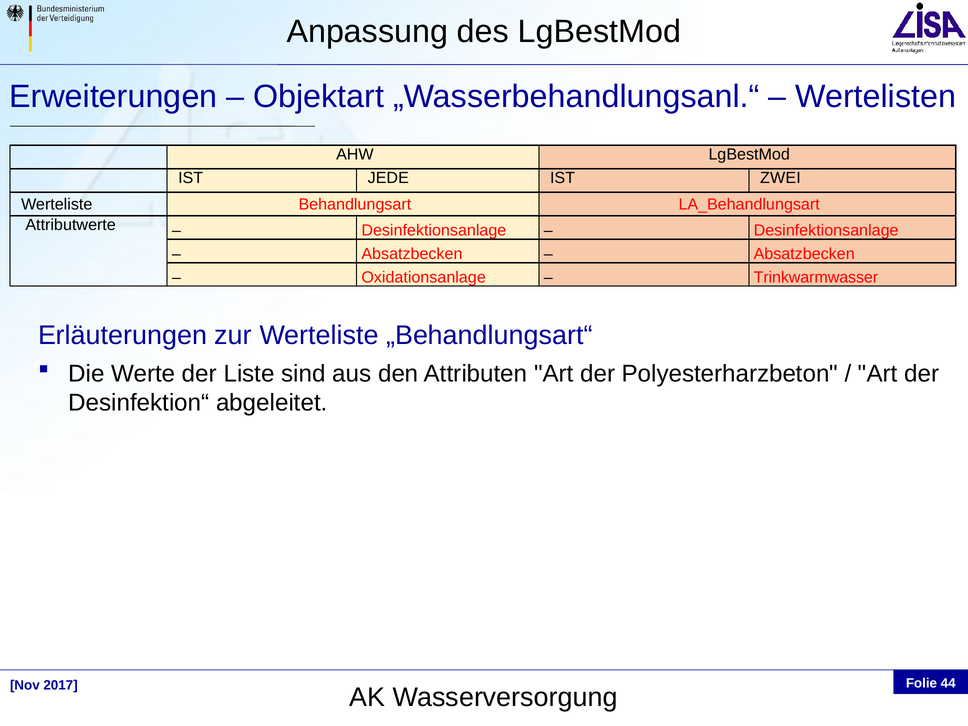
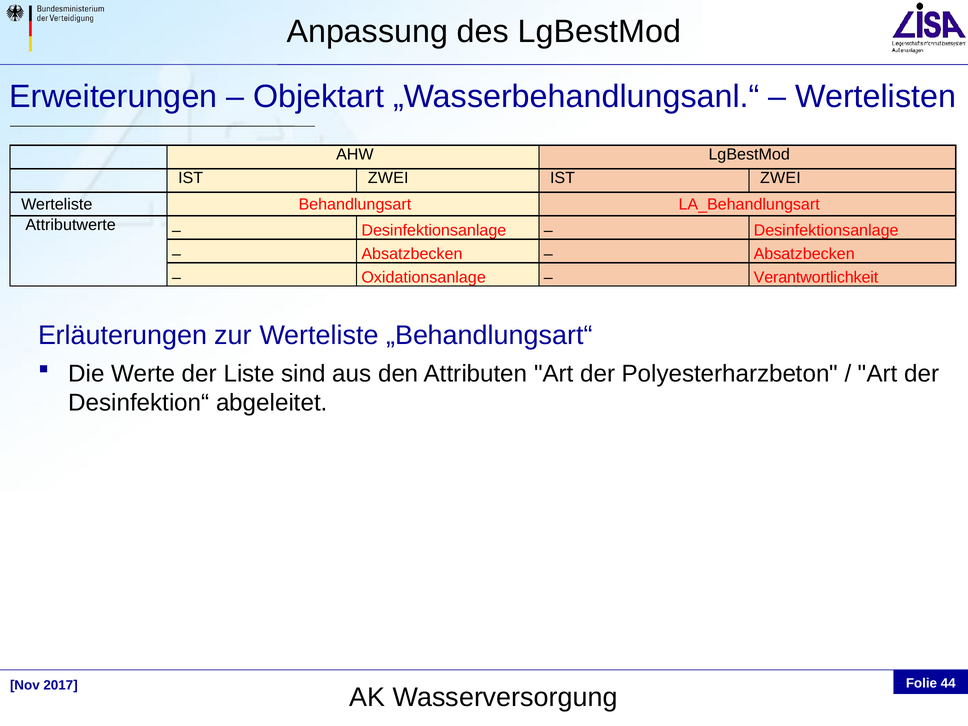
JEDE: JEDE -> ZWEI (388, 178)
Trinkwarmwasser: Trinkwarmwasser -> Verantwortlichkeit (816, 277)
